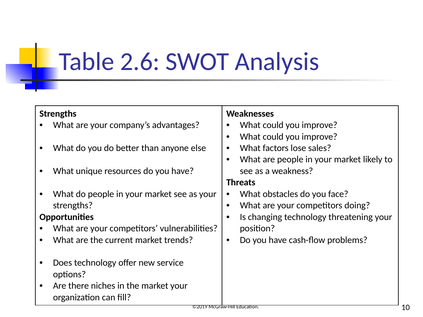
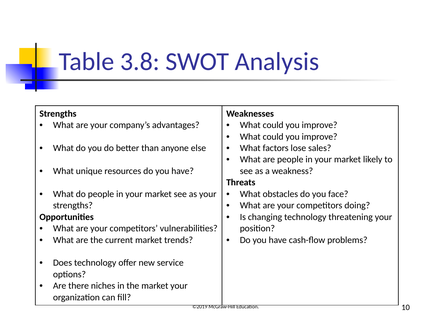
2.6: 2.6 -> 3.8 (140, 62)
